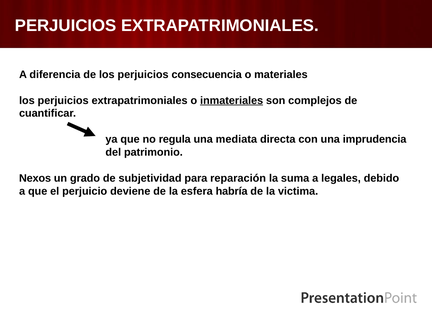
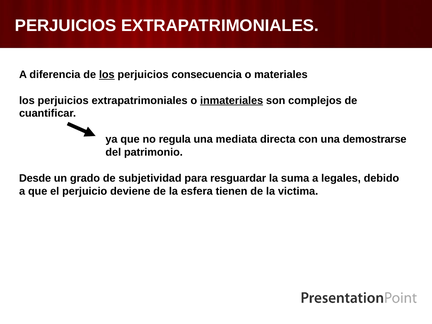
los underline: none -> present (107, 75)
imprudencia: imprudencia -> demostrarse (375, 139)
Nexos: Nexos -> Desde (35, 178)
reparación: reparación -> resguardar (238, 178)
habría: habría -> tienen (232, 191)
